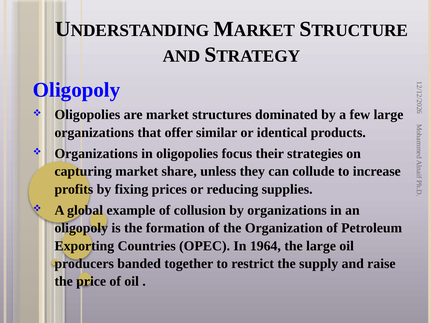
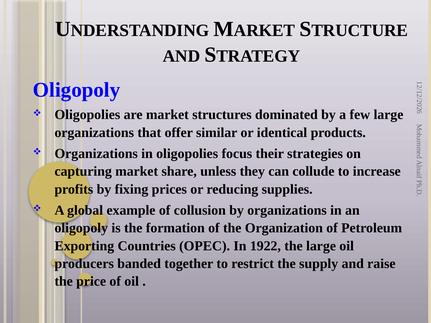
1964: 1964 -> 1922 (265, 246)
